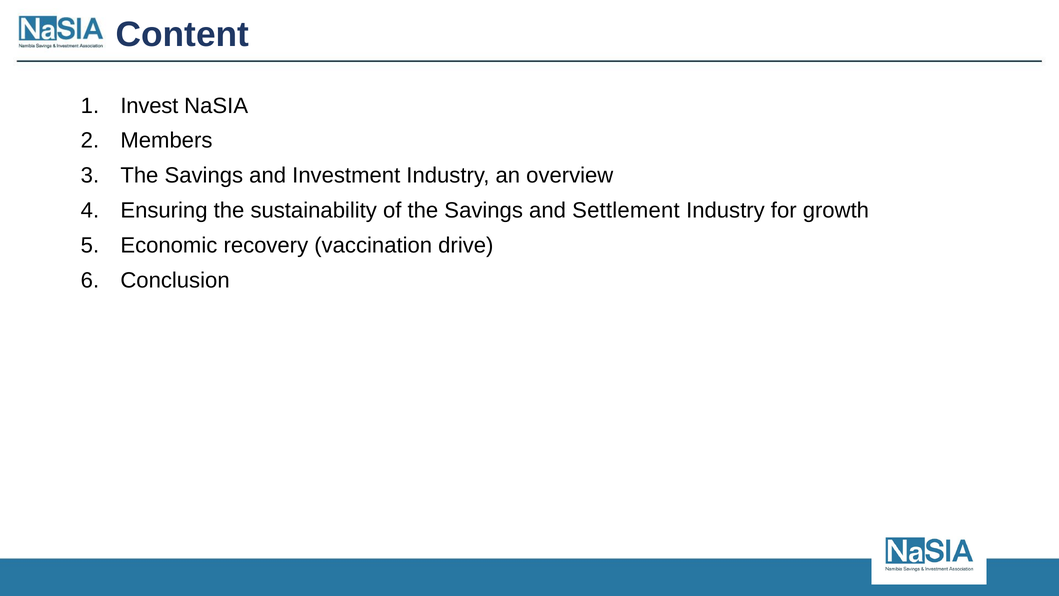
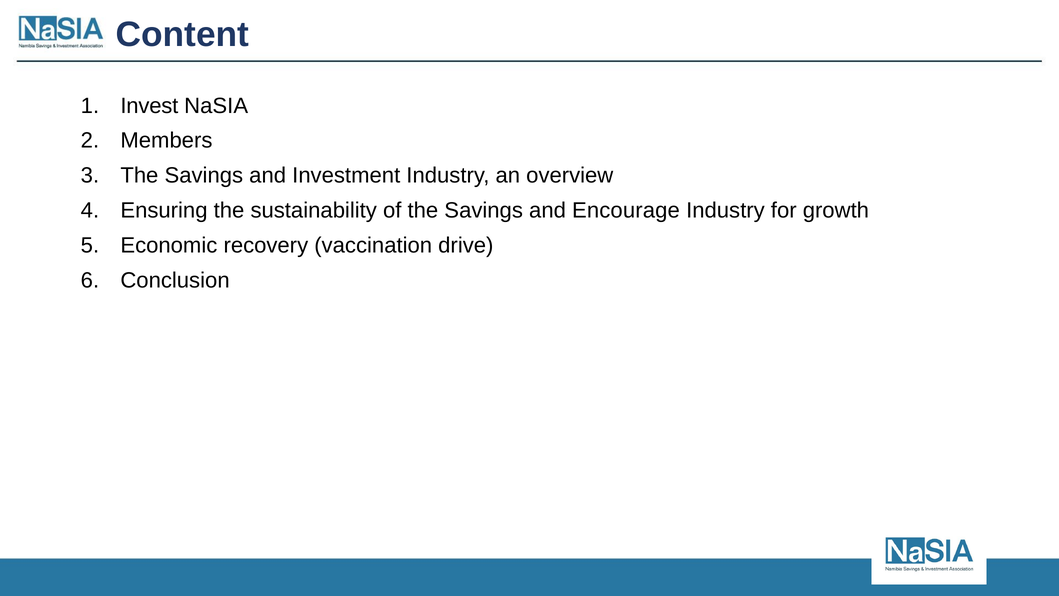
Settlement: Settlement -> Encourage (626, 210)
